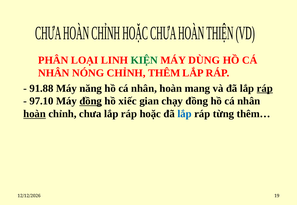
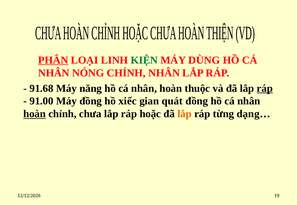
PHÂN underline: none -> present (53, 60)
CHỈNH THÊM: THÊM -> NHÂN (164, 73)
91.88: 91.88 -> 91.68 (41, 89)
mang: mang -> thuộc (197, 89)
97.10: 97.10 -> 91.00 (41, 101)
đồng underline: present -> none (91, 101)
chạy: chạy -> quát (172, 101)
lắp colour: blue -> orange (185, 114)
thêm…: thêm… -> dạng… (254, 114)
